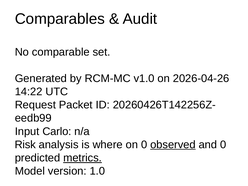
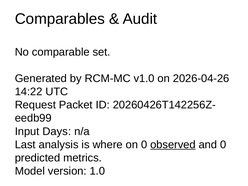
Carlo: Carlo -> Days (57, 131)
Risk: Risk -> Last (25, 145)
metrics underline: present -> none (83, 158)
